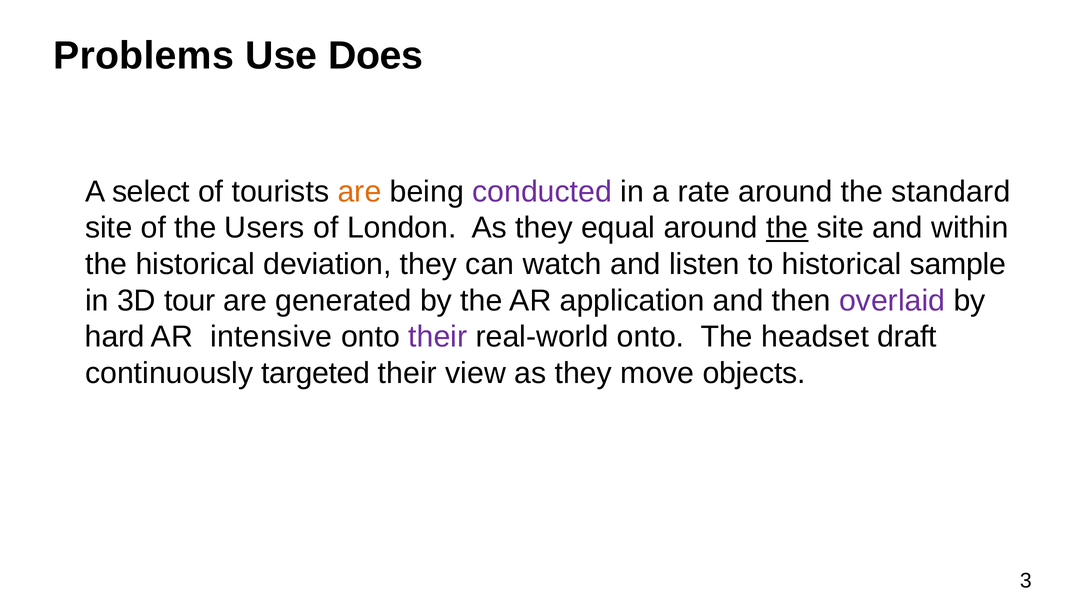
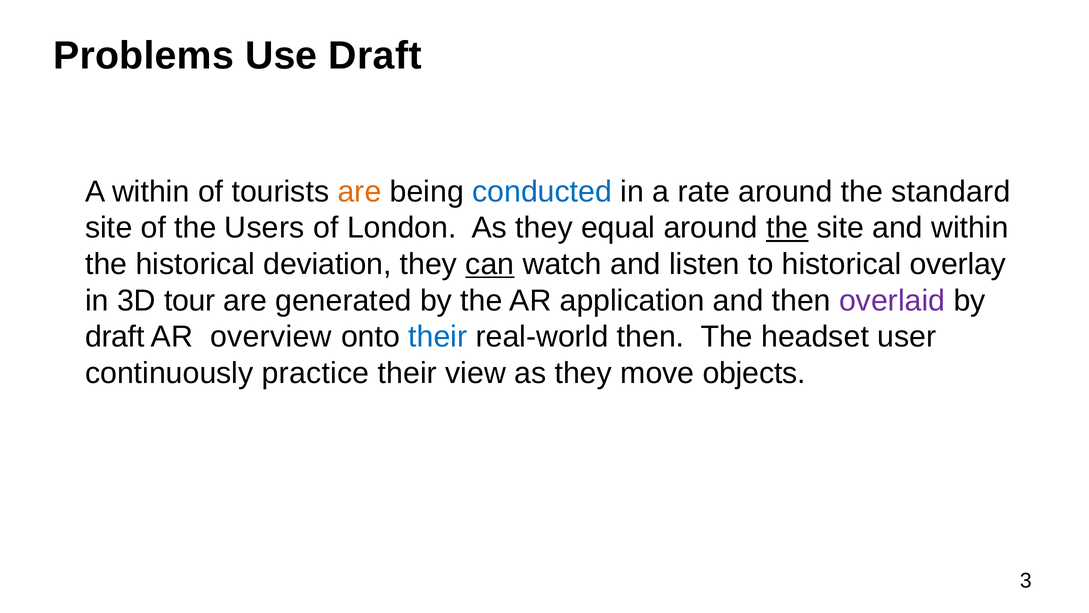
Use Does: Does -> Draft (375, 56)
A select: select -> within (151, 191)
conducted colour: purple -> blue (542, 191)
can underline: none -> present (490, 264)
sample: sample -> overlay (958, 264)
hard: hard -> draft (115, 337)
intensive: intensive -> overview (271, 337)
their colour: purple -> blue (438, 337)
real-world onto: onto -> then (651, 337)
draft: draft -> user (907, 337)
targeted: targeted -> practice (316, 373)
